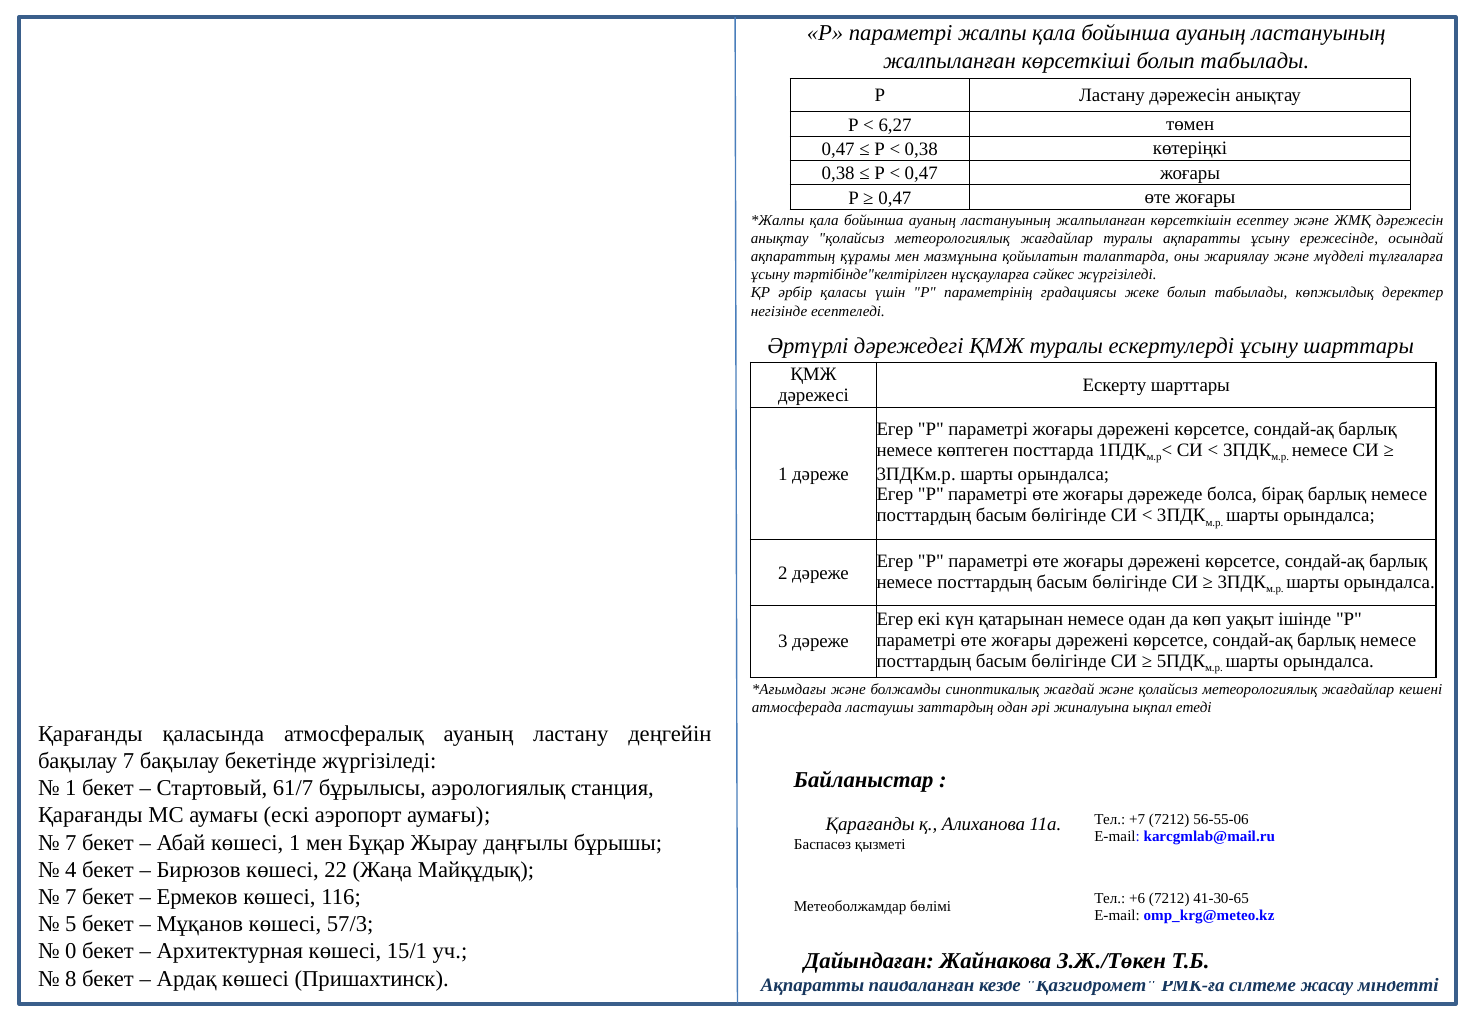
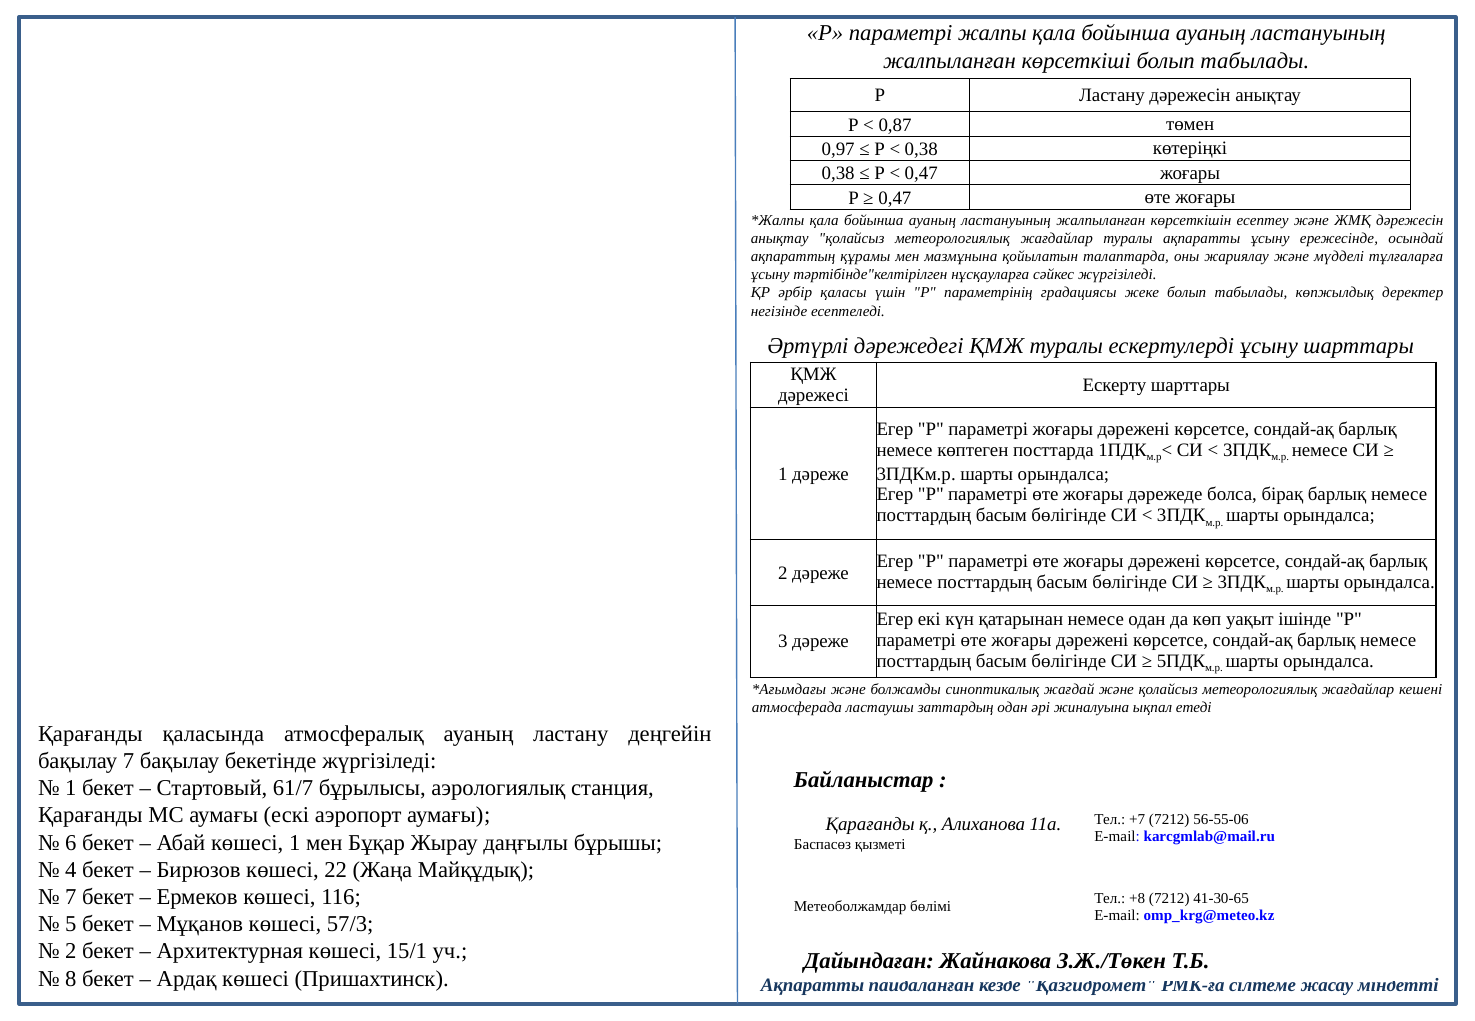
6,27: 6,27 -> 0,87 (895, 125)
0,47: 0,47 -> 0,97 (838, 149)
7: 7 -> 6 (71, 843)
+6: +6 -> +8 (1137, 898)
0: 0 -> 2 (71, 952)
